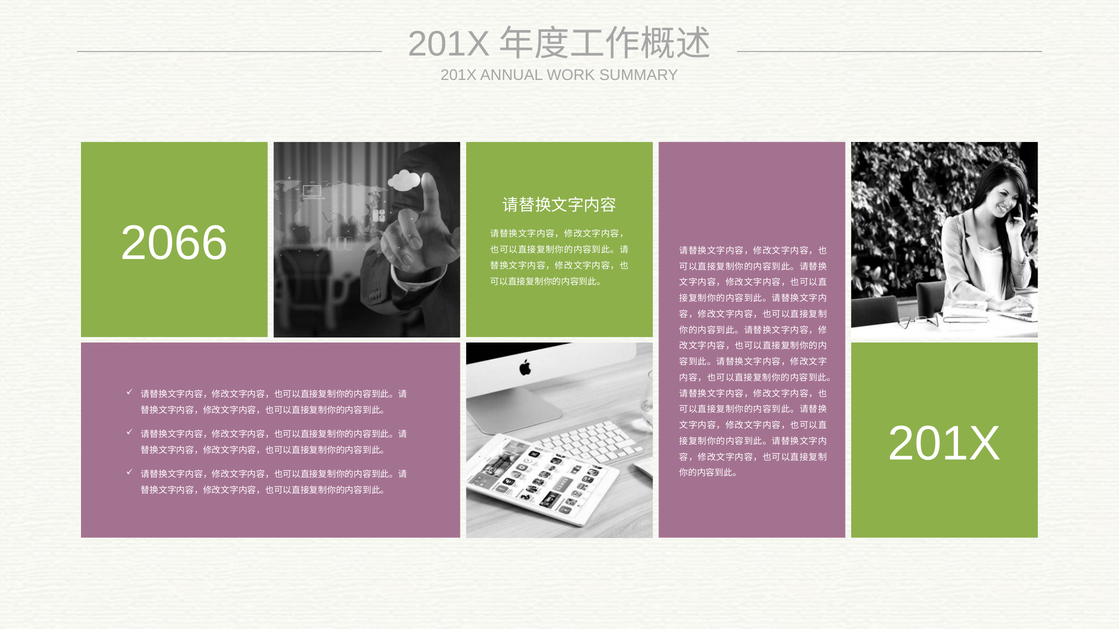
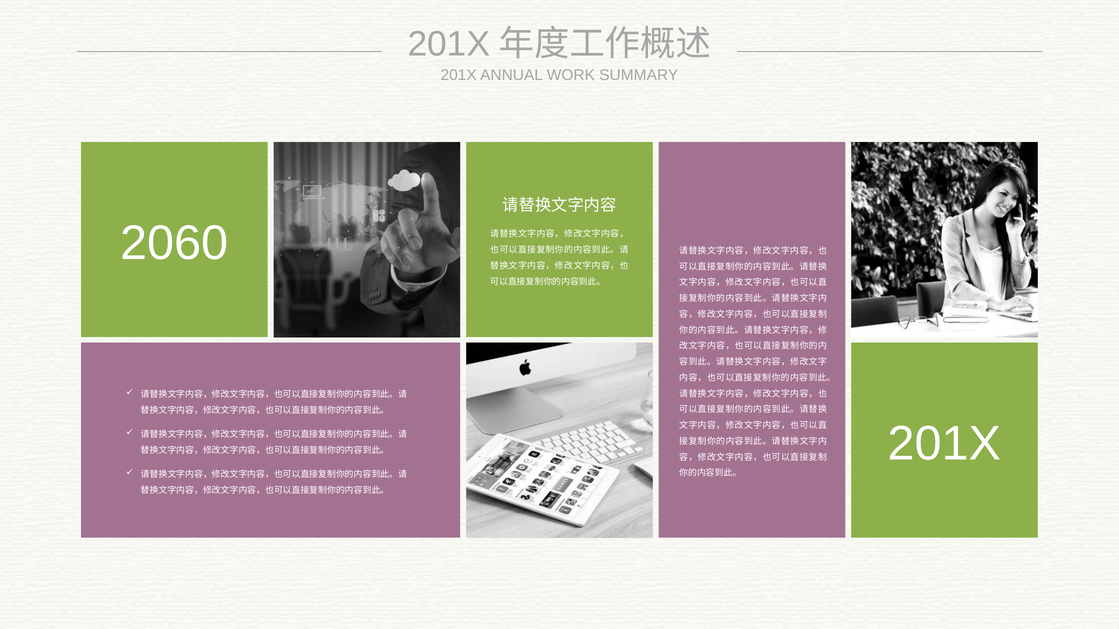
2066: 2066 -> 2060 (174, 243)
